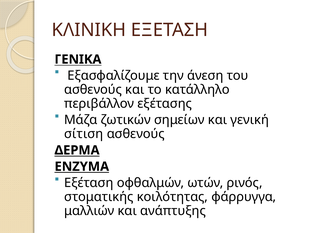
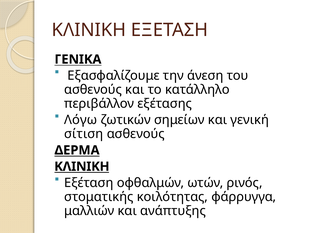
Μάζα: Μάζα -> Λόγω (81, 120)
ΕΝΖΥΜΑ: ΕΝΖΥΜΑ -> ΚΛΙΝΙΚΗ (82, 166)
